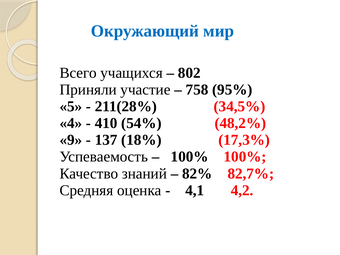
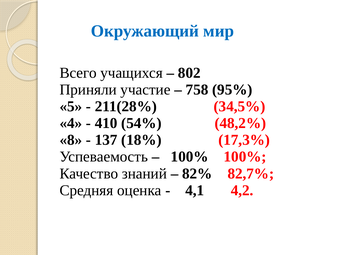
9: 9 -> 8 (71, 140)
